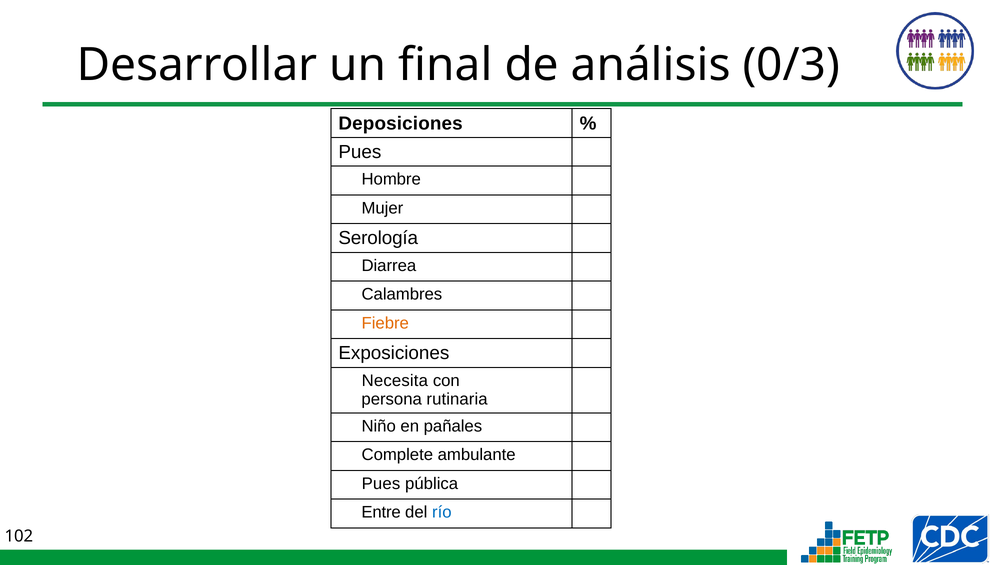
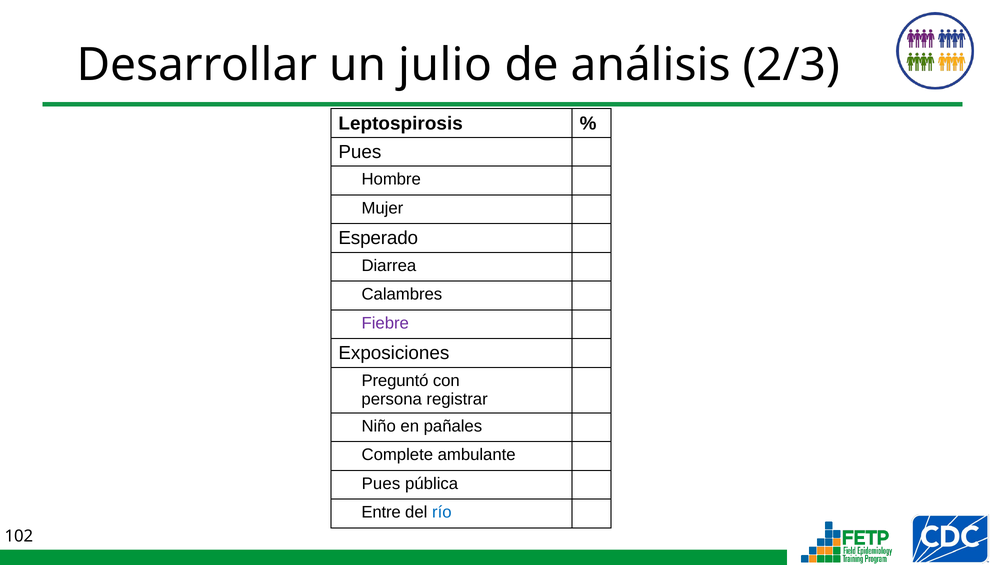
final: final -> julio (445, 65)
0/3: 0/3 -> 2/3 (791, 65)
Deposiciones: Deposiciones -> Leptospirosis (401, 123)
Serología: Serología -> Esperado (378, 238)
Fiebre colour: orange -> purple (385, 323)
Necesita: Necesita -> Preguntó (395, 381)
rutinaria: rutinaria -> registrar (457, 399)
